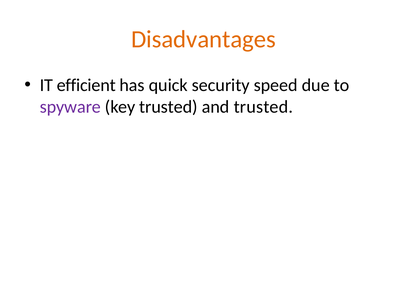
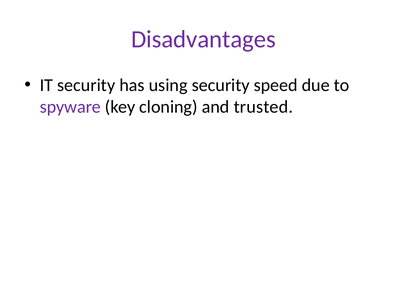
Disadvantages colour: orange -> purple (203, 39)
IT efficient: efficient -> security (86, 85)
quick: quick -> using (168, 85)
key trusted: trusted -> cloning (168, 107)
